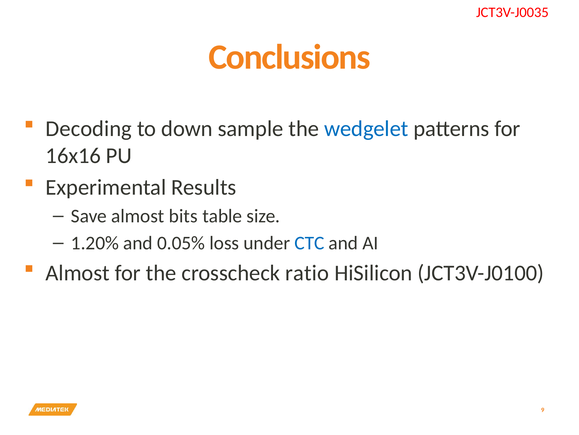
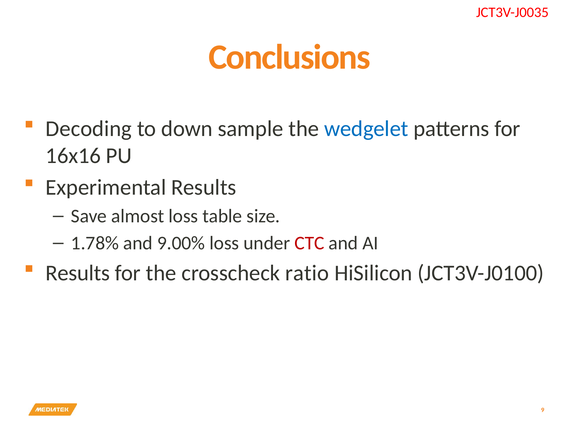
almost bits: bits -> loss (183, 216)
1.20%: 1.20% -> 1.78% (95, 243)
0.05%: 0.05% -> 9.00% (181, 243)
CTC colour: blue -> red (309, 243)
Almost: Almost -> Results (78, 273)
